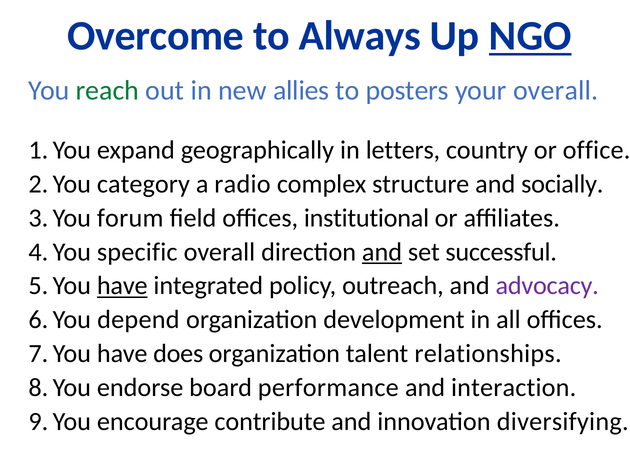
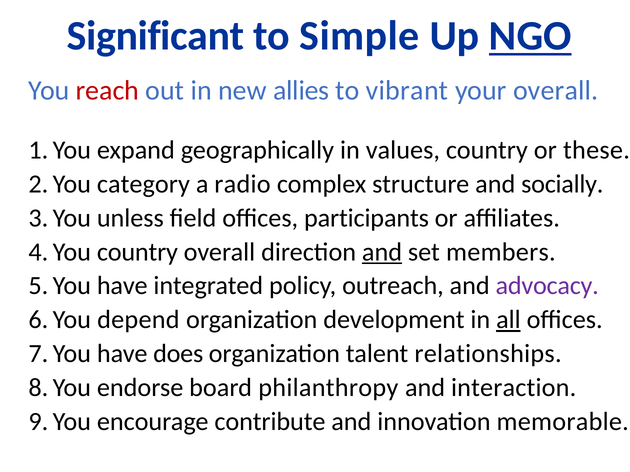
Overcome: Overcome -> Significant (156, 36)
Always: Always -> Simple (359, 36)
reach colour: green -> red (107, 91)
posters: posters -> vibrant (407, 91)
letters: letters -> values (403, 150)
office: office -> these (597, 150)
forum: forum -> unless (130, 218)
institutional: institutional -> participants (366, 218)
specific: specific -> country (137, 252)
successful: successful -> members (501, 252)
have underline: present -> none (122, 286)
all underline: none -> present (508, 320)
performance: performance -> philanthropy (328, 388)
diversifying: diversifying -> memorable (563, 422)
